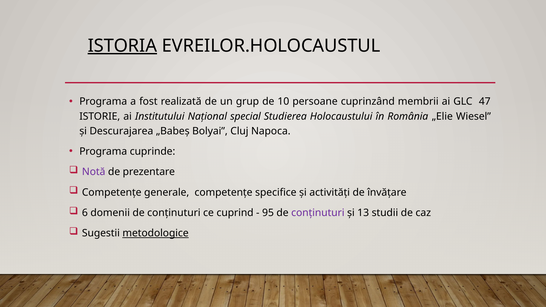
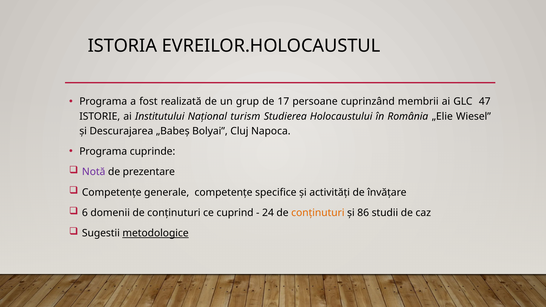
ISTORIA underline: present -> none (122, 46)
10: 10 -> 17 (283, 102)
special: special -> turism (245, 116)
95: 95 -> 24 (268, 213)
conținuturi colour: purple -> orange (318, 213)
13: 13 -> 86 (363, 213)
